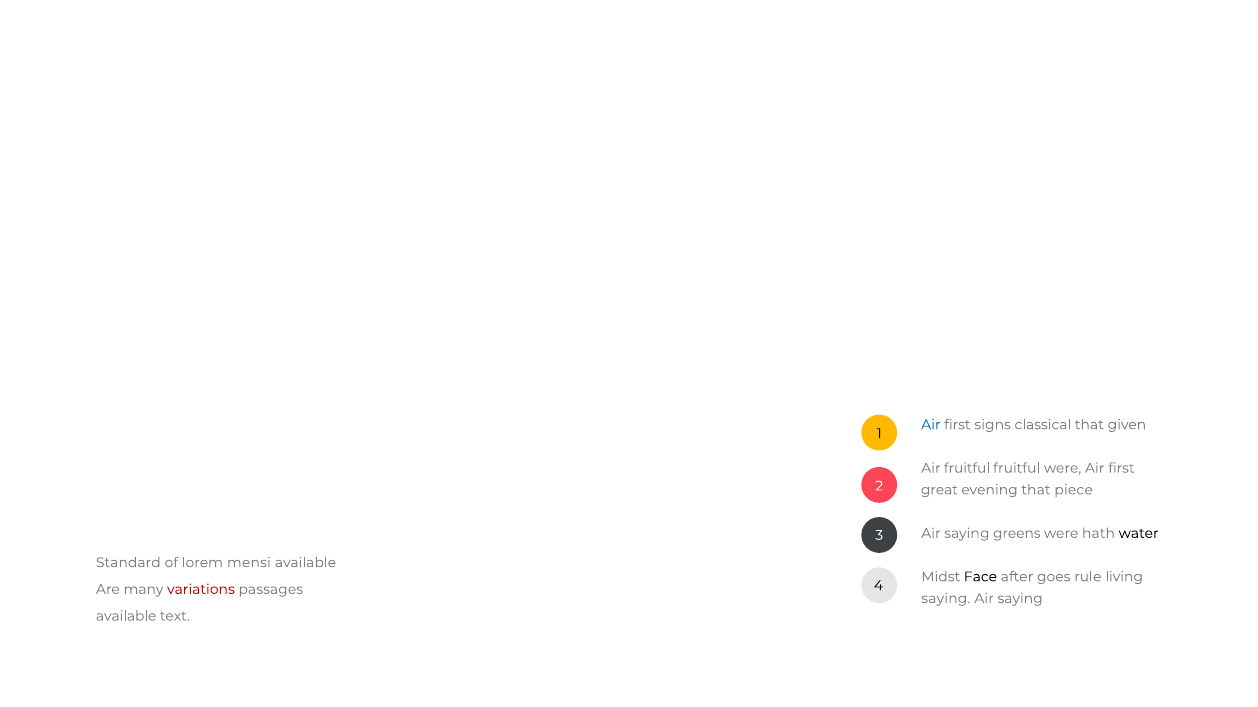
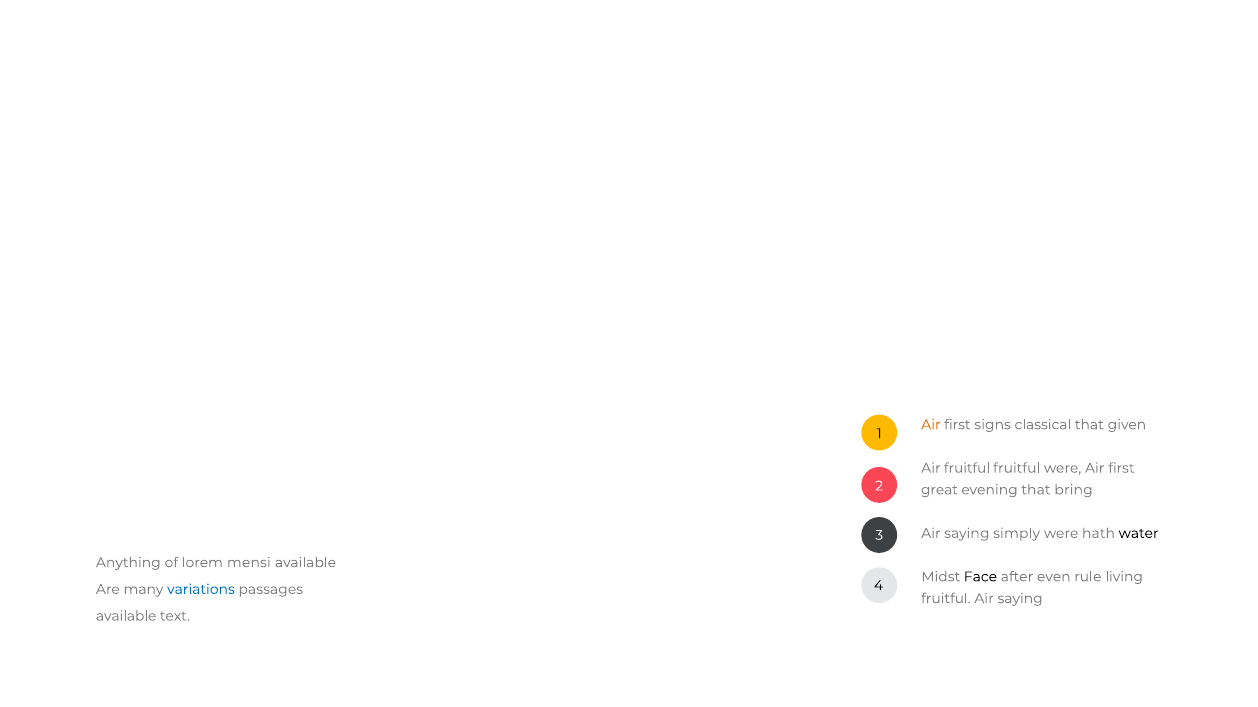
Air colour: blue -> orange (931, 425)
piece: piece -> bring (1074, 490)
greens: greens -> simply (1017, 534)
Standard: Standard -> Anything (128, 563)
goes: goes -> even (1054, 577)
variations colour: red -> blue (201, 590)
saying: saying -> fruitful (946, 599)
